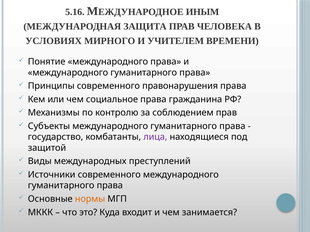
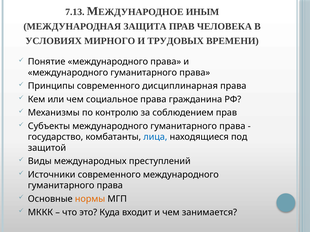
5.16: 5.16 -> 7.13 (75, 12)
УЧИТЕЛЕМ: УЧИТЕЛЕМ -> ТРУДОВЫХ (176, 41)
правонарушения: правонарушения -> дисциплинарная (180, 86)
лица colour: purple -> blue (155, 137)
